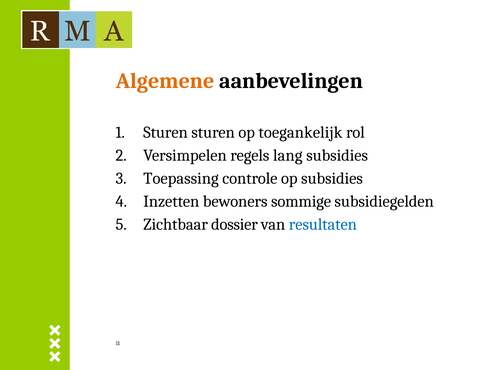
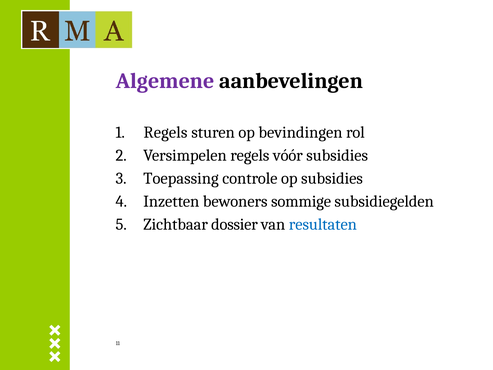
Algemene colour: orange -> purple (165, 81)
Sturen: Sturen -> Regels (165, 132)
toegankelijk: toegankelijk -> bevindingen (300, 132)
lang: lang -> vóór (288, 155)
